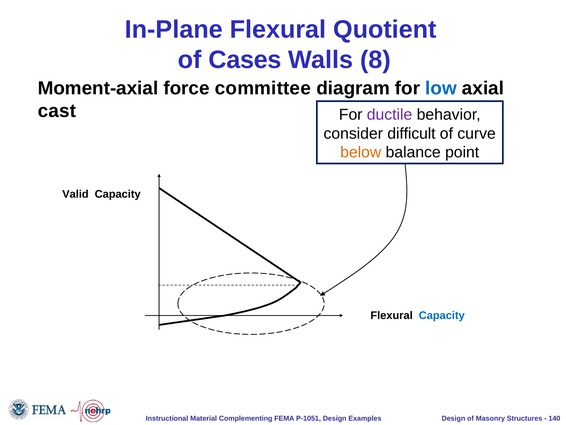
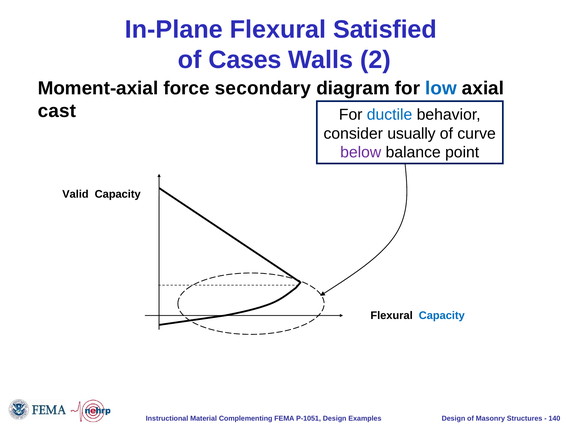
Quotient: Quotient -> Satisfied (385, 30)
8: 8 -> 2 (375, 60)
committee: committee -> secondary (263, 88)
ductile colour: purple -> blue (390, 114)
difficult: difficult -> usually (411, 133)
below colour: orange -> purple (361, 152)
